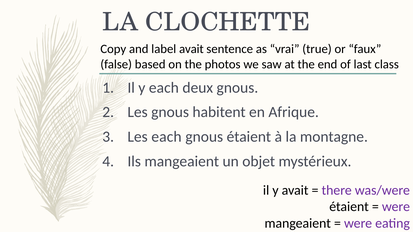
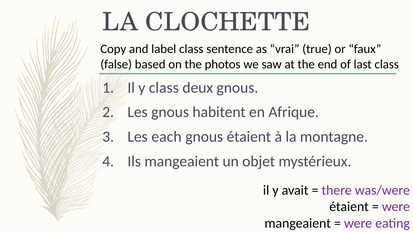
label avait: avait -> class (191, 49)
y each: each -> class (164, 88)
